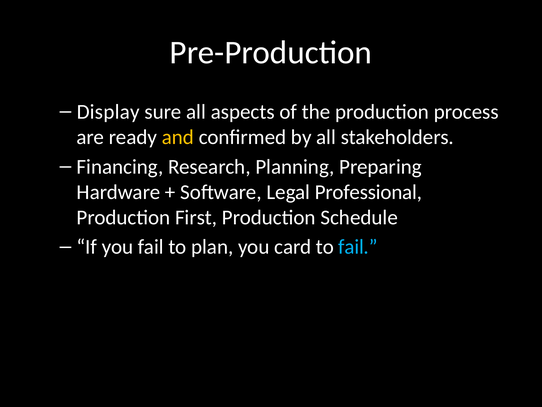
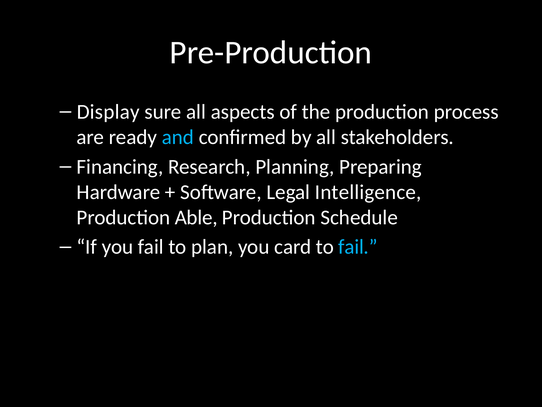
and colour: yellow -> light blue (178, 137)
Professional: Professional -> Intelligence (368, 192)
First: First -> Able (196, 217)
